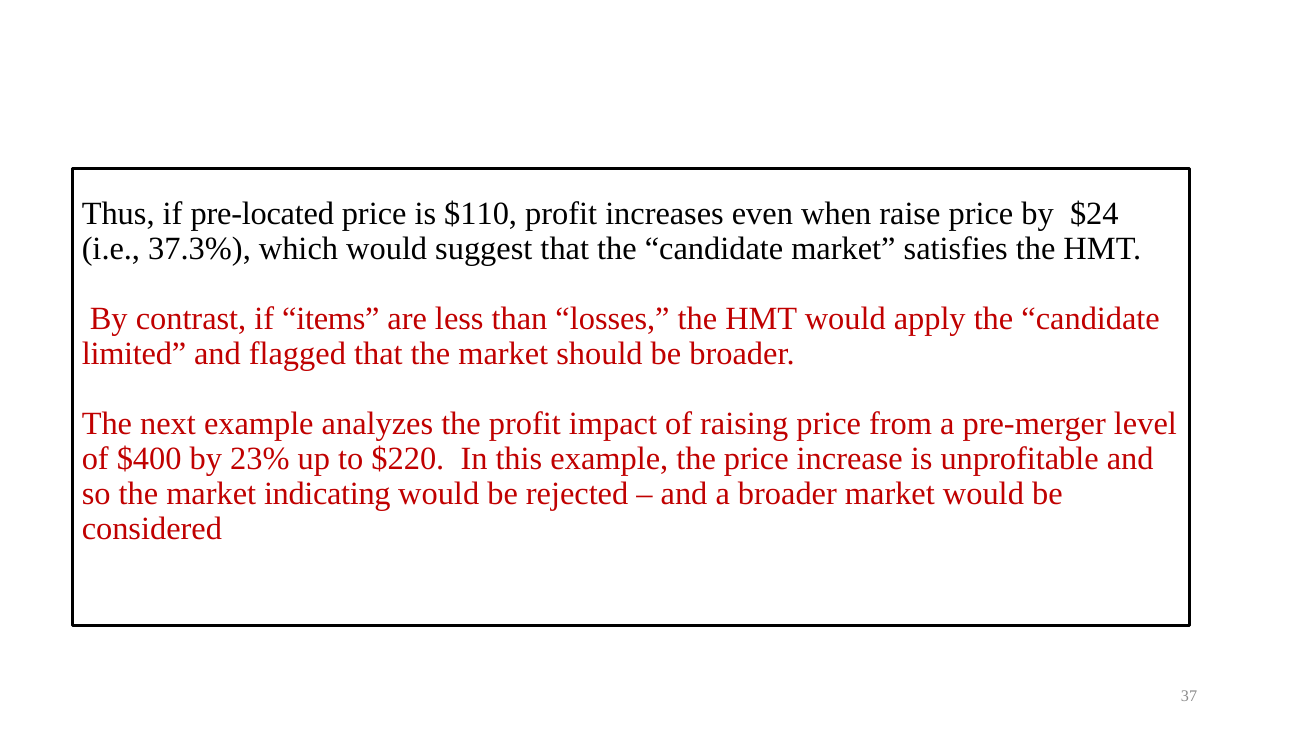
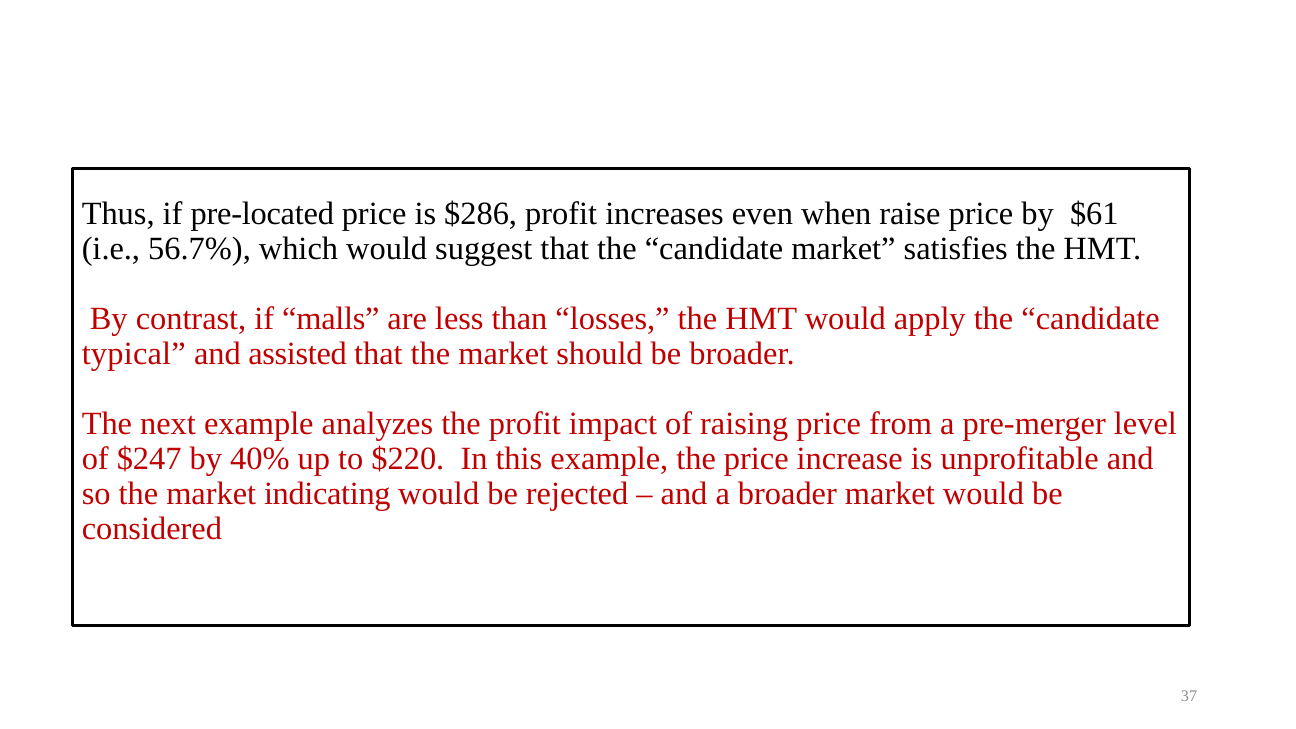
$110: $110 -> $286 (481, 214)
$24: $24 -> $61 (1094, 214)
37.3%: 37.3% -> 56.7% (200, 249)
items: items -> malls (331, 319)
limited: limited -> typical (134, 354)
flagged: flagged -> assisted (298, 354)
$400: $400 -> $247 (149, 459)
23%: 23% -> 40% (260, 459)
